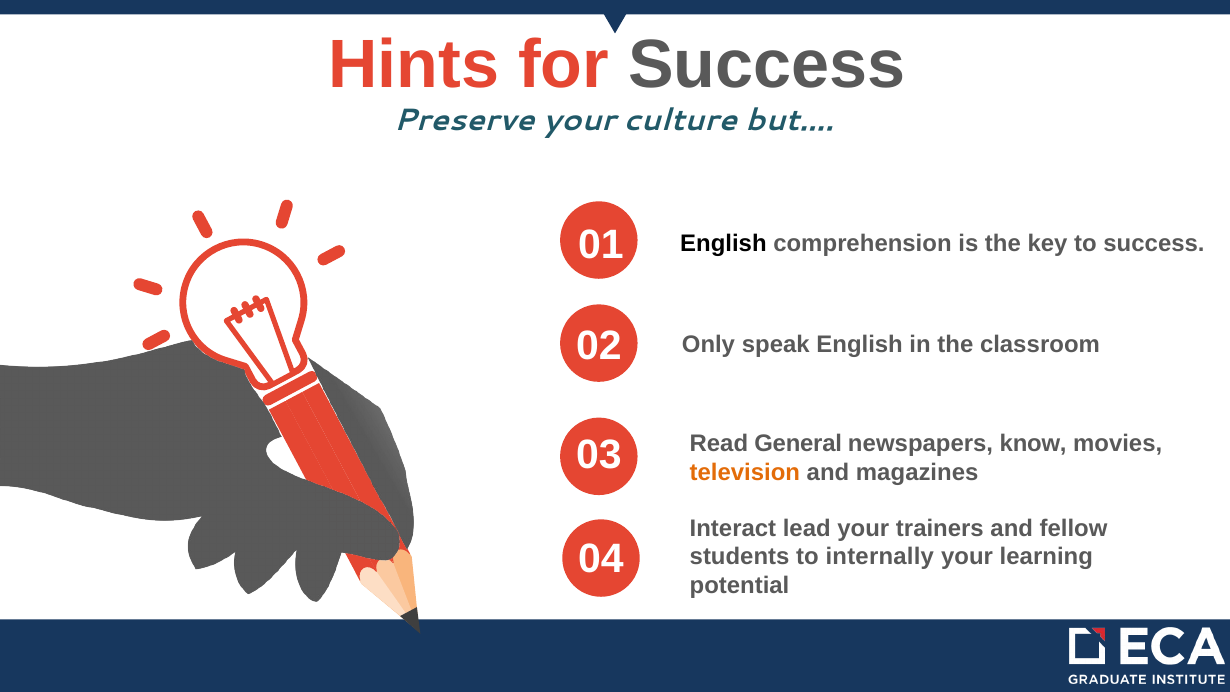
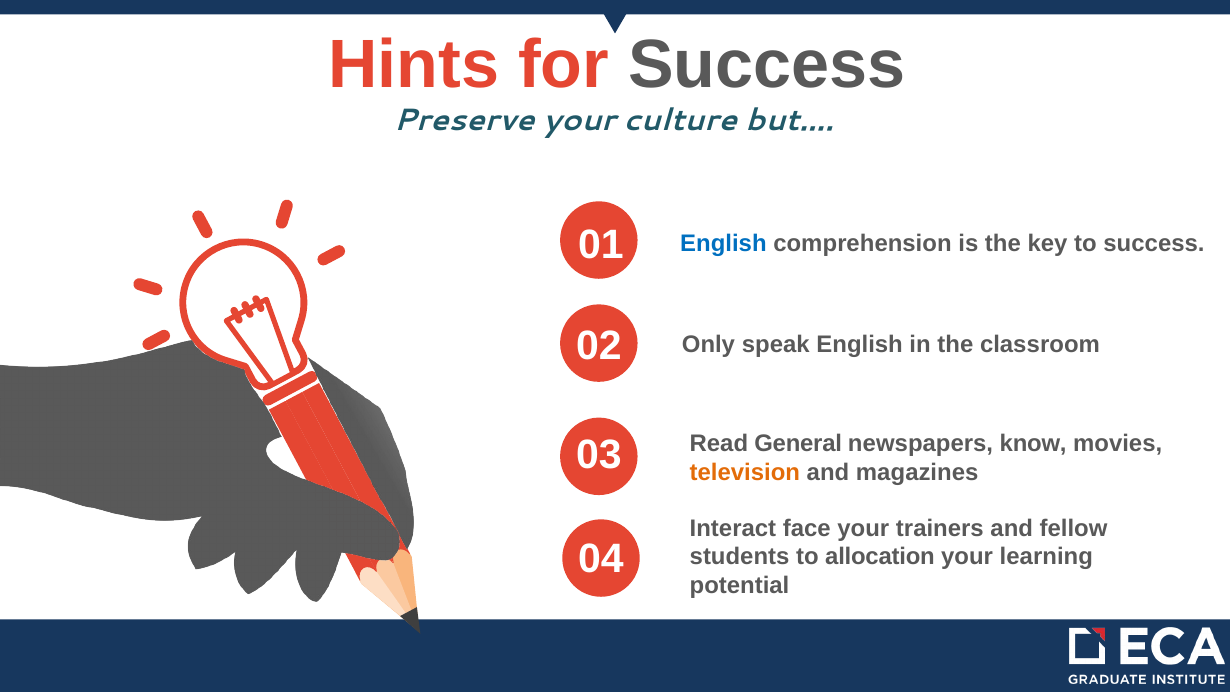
English colour: black -> blue (723, 243)
lead: lead -> face (807, 528)
internally: internally -> allocation (880, 557)
